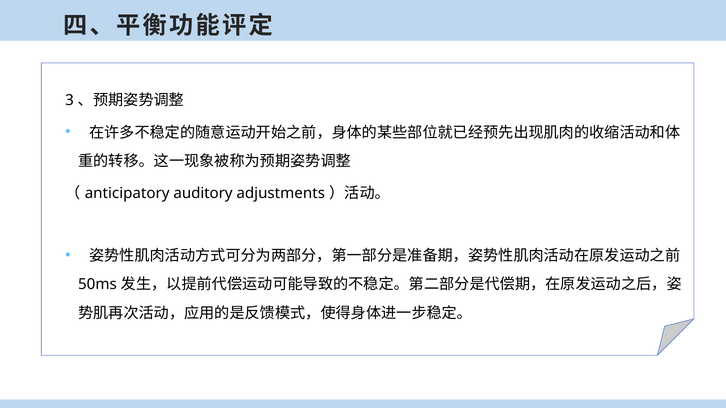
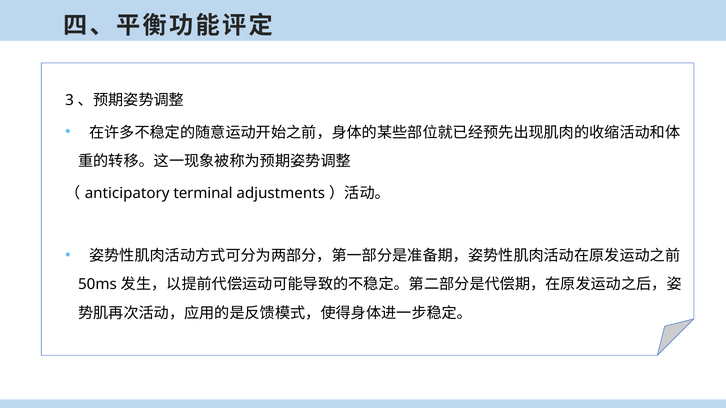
auditory: auditory -> terminal (203, 193)
